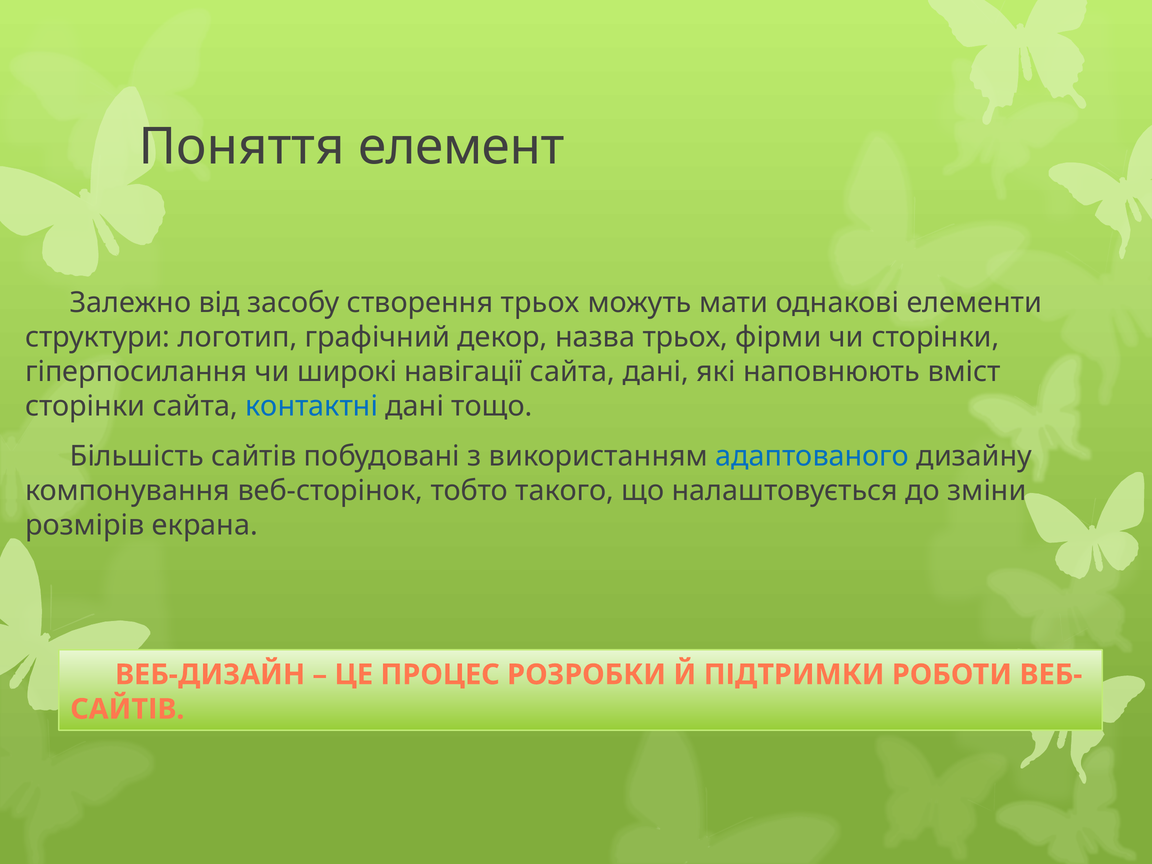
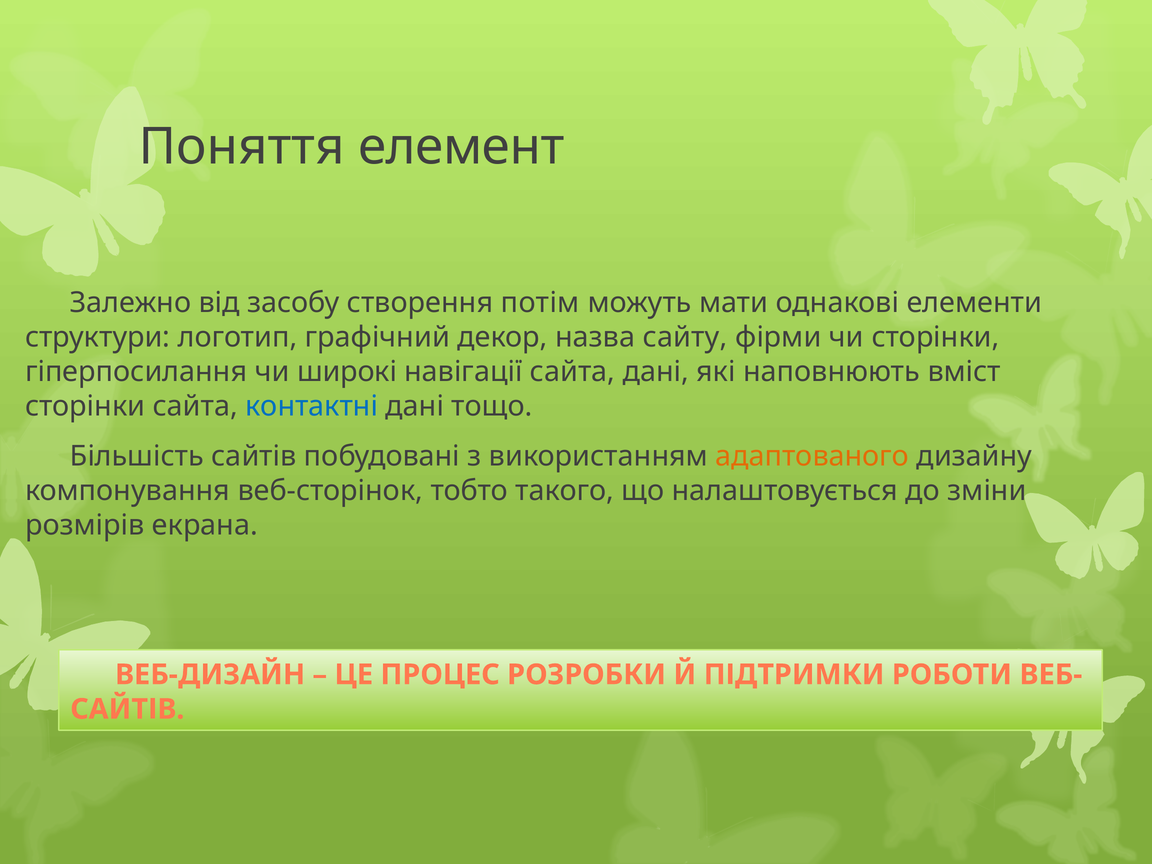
створення трьох: трьох -> потім (540, 303)
назва трьох: трьох -> сайту (685, 337)
адаптованого colour: blue -> orange (812, 456)
